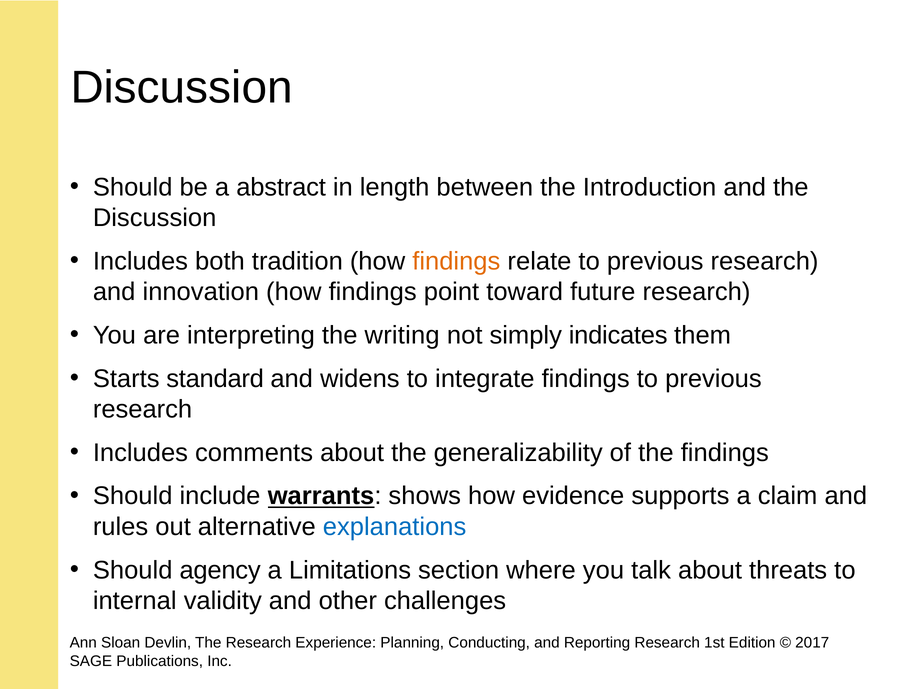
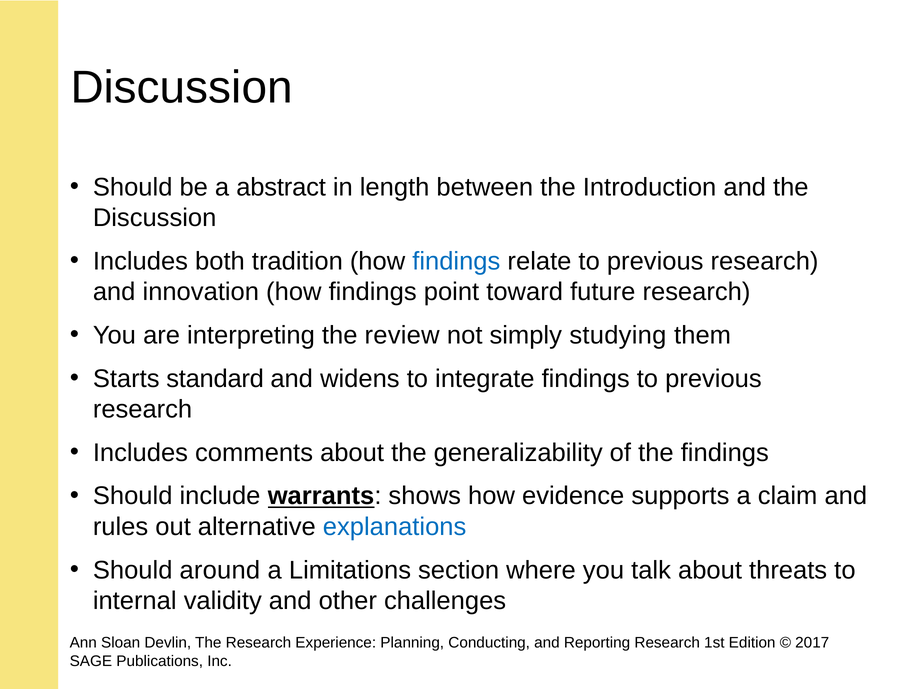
findings colour: orange -> blue (456, 261)
writing: writing -> review (402, 335)
indicates: indicates -> studying (618, 335)
agency: agency -> around (220, 570)
